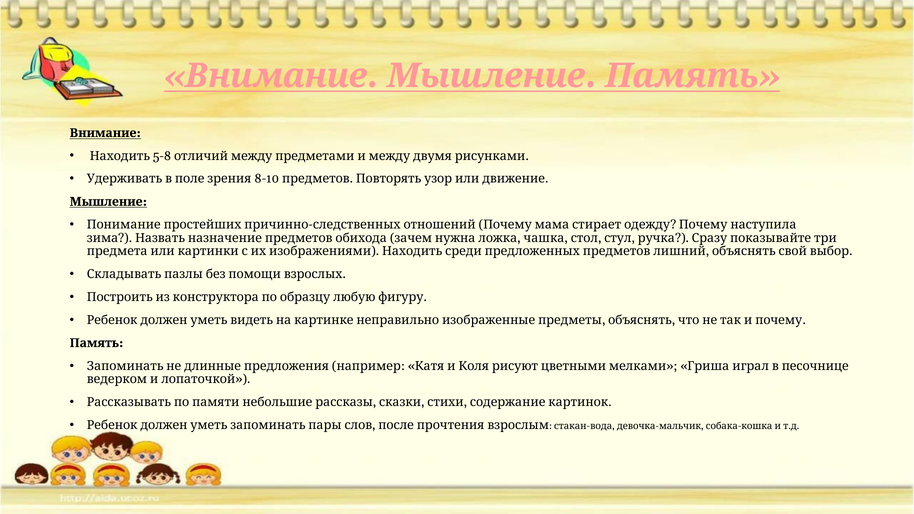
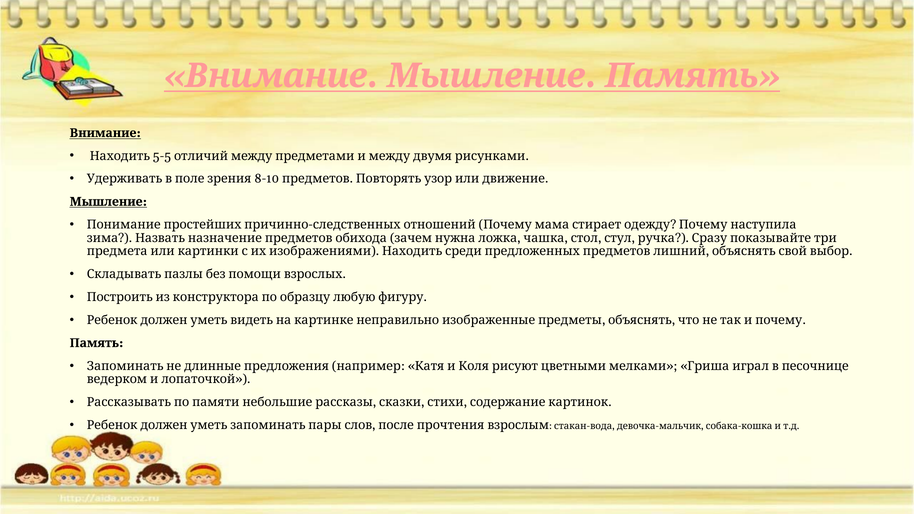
5-8: 5-8 -> 5-5 (162, 156)
